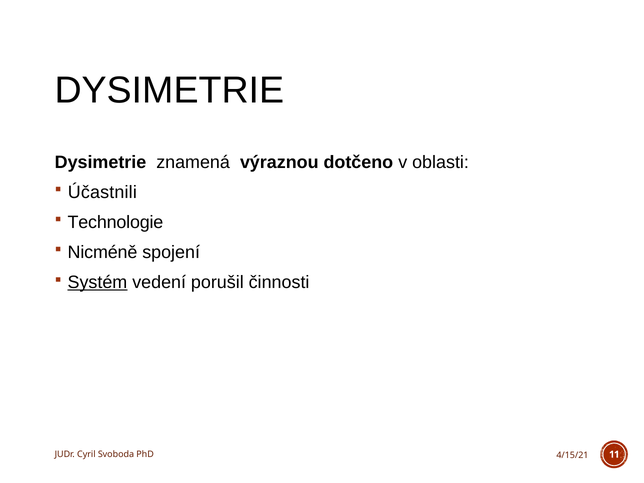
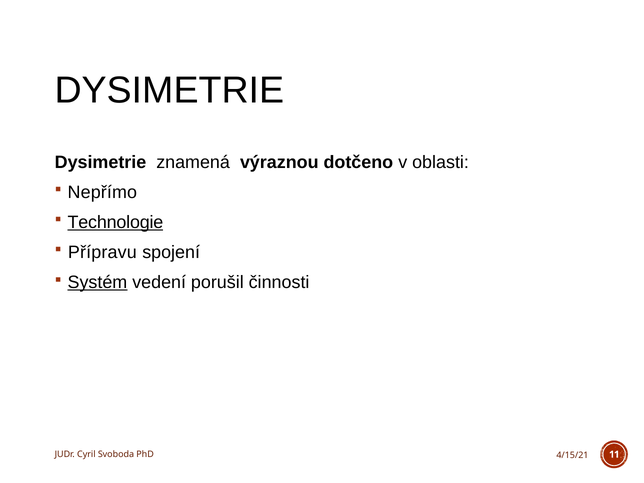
Účastnili: Účastnili -> Nepřímo (102, 192)
Technologie underline: none -> present (115, 222)
Nicméně: Nicméně -> Přípravu (102, 252)
